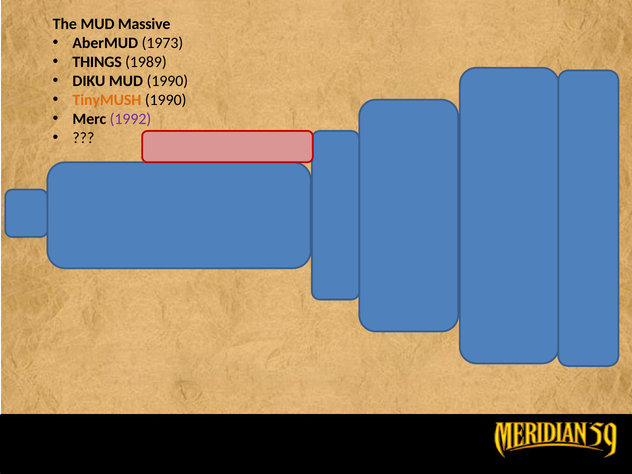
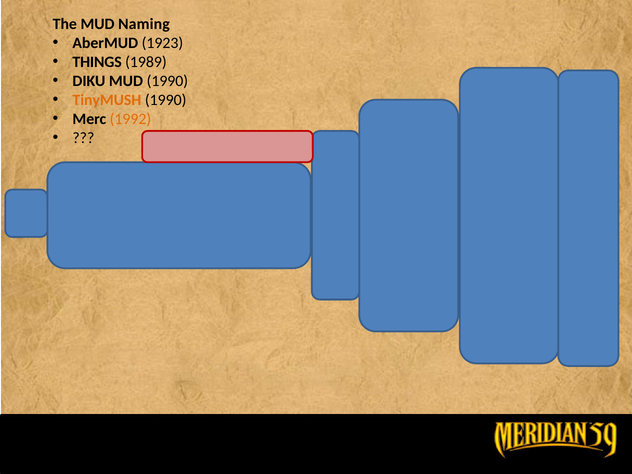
Massive: Massive -> Naming (144, 24)
1973: 1973 -> 1923 (162, 43)
1992 colour: purple -> orange (130, 119)
